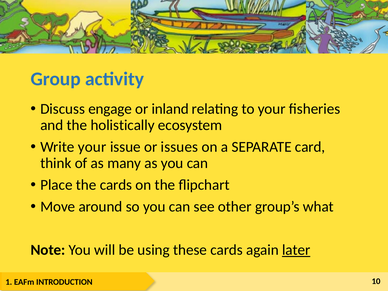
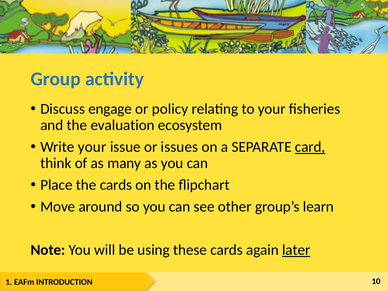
inland: inland -> policy (170, 109)
holistically: holistically -> evaluation (123, 125)
card underline: none -> present (310, 147)
what: what -> learn (318, 207)
